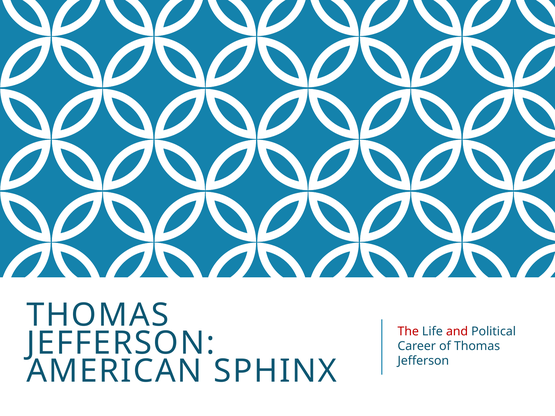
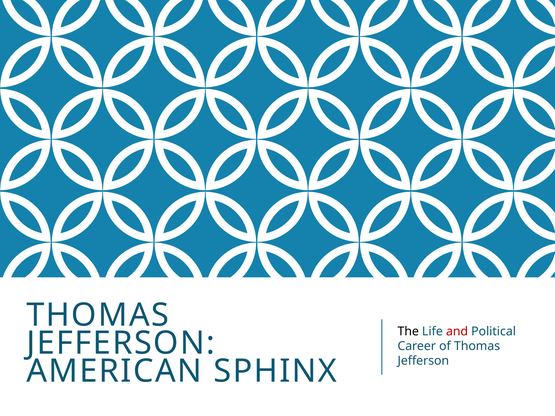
The colour: red -> black (408, 332)
